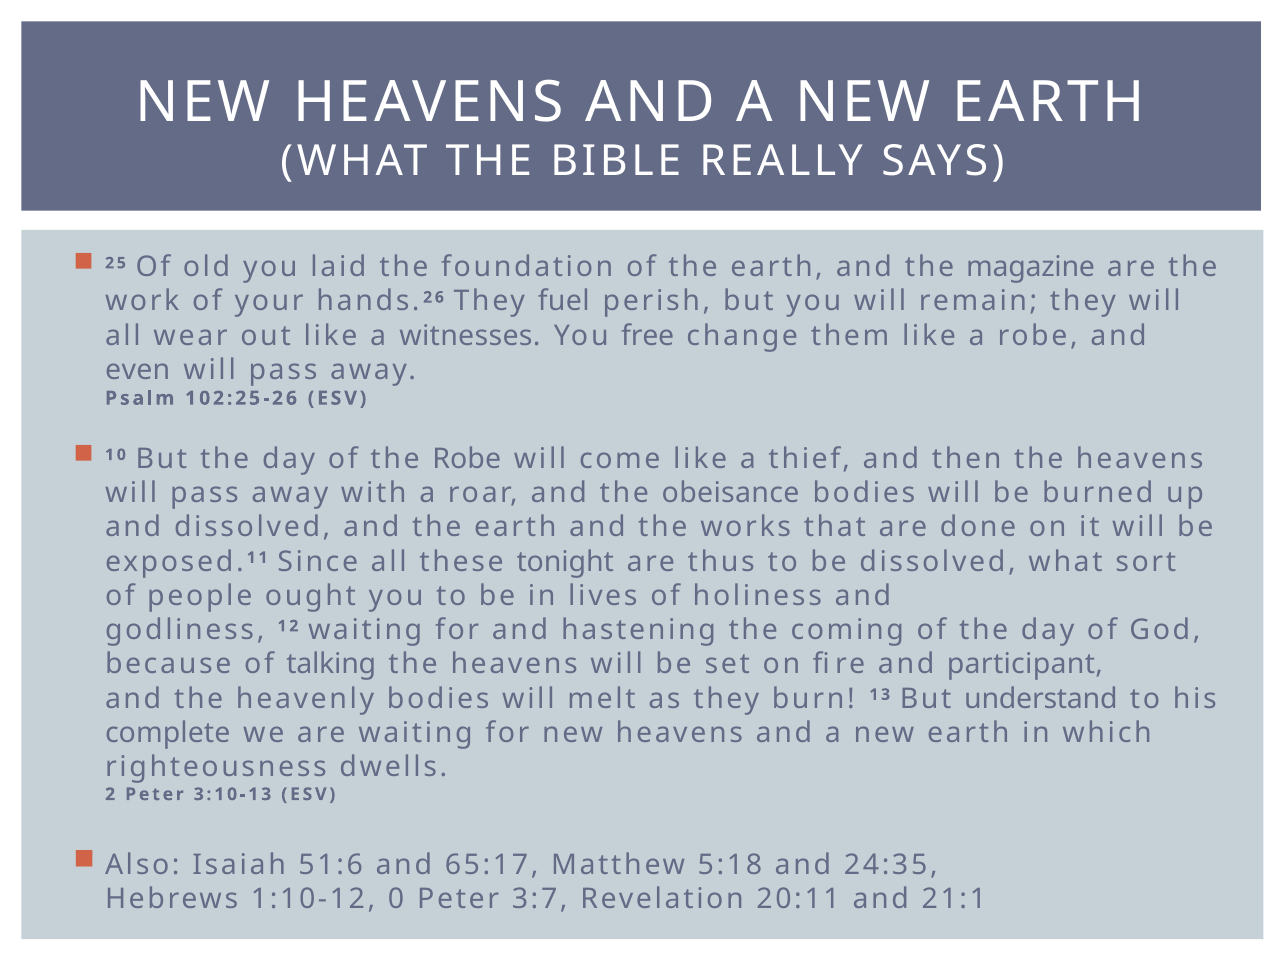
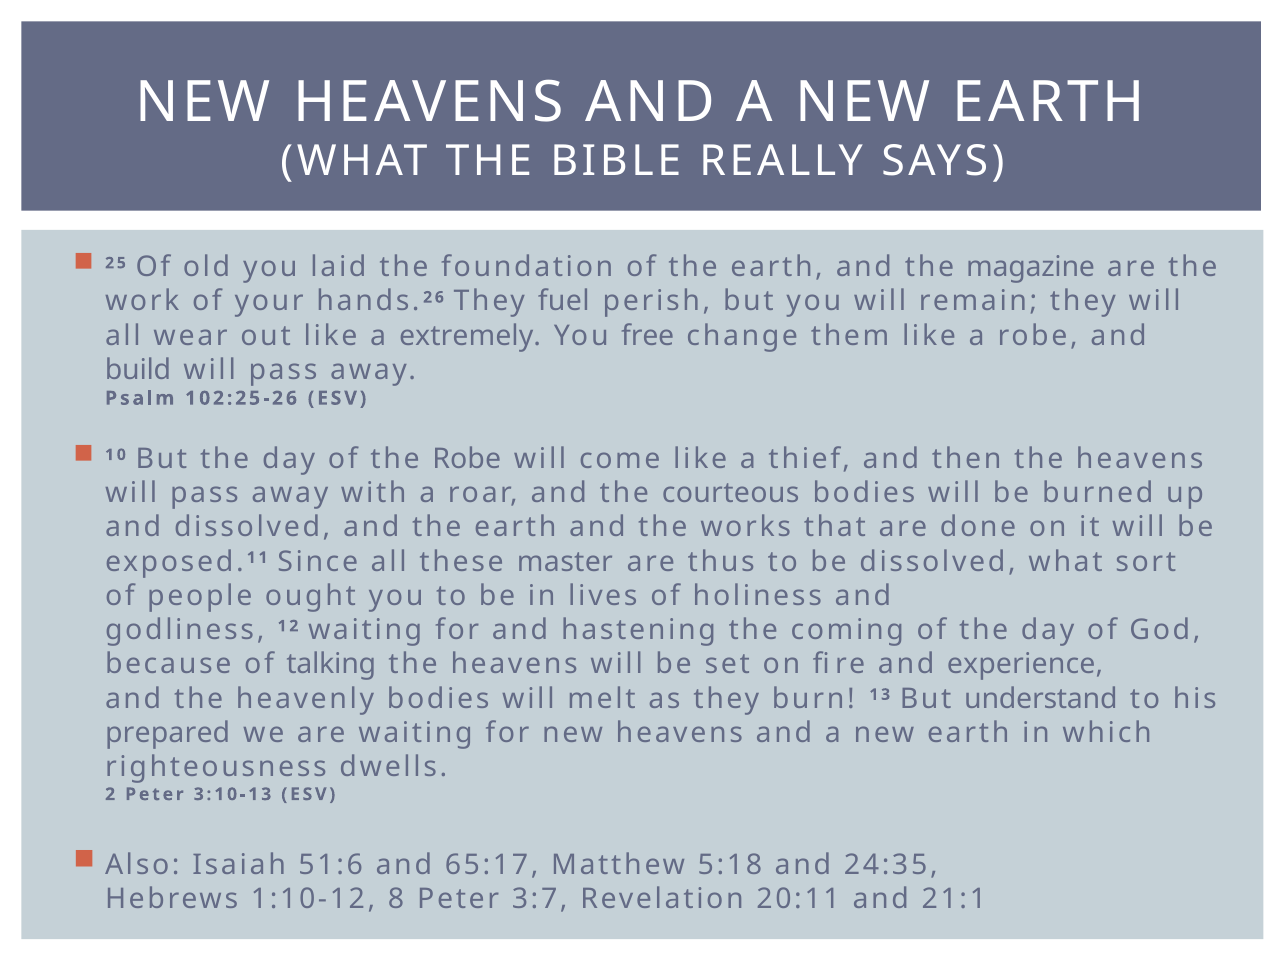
witnesses: witnesses -> extremely (470, 336)
even: even -> build (138, 370)
obeisance: obeisance -> courteous (731, 493)
tonight: tonight -> master (565, 562)
participant: participant -> experience (1025, 665)
complete: complete -> prepared (168, 733)
0: 0 -> 8 (396, 899)
